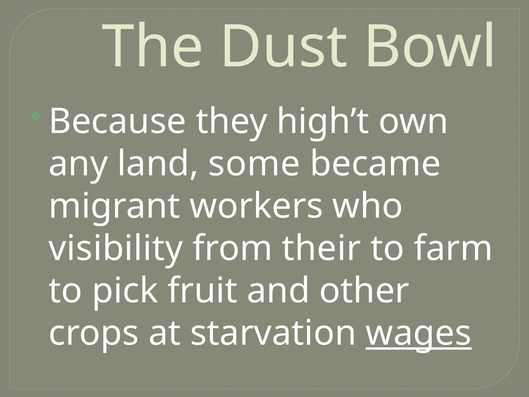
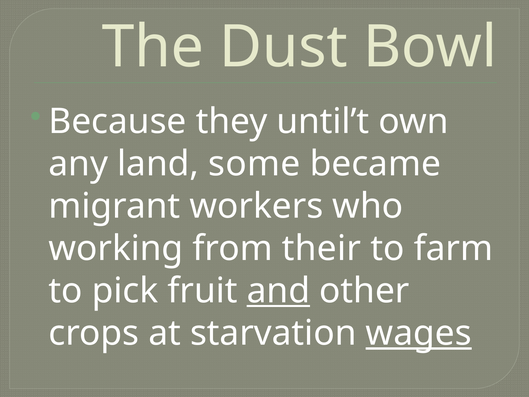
high’t: high’t -> until’t (323, 121)
visibility: visibility -> working (116, 248)
and underline: none -> present (278, 291)
